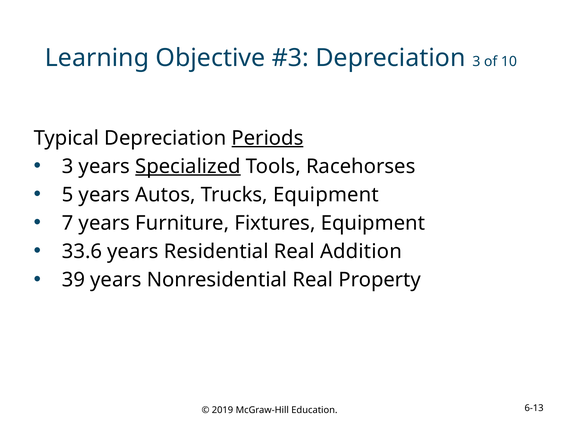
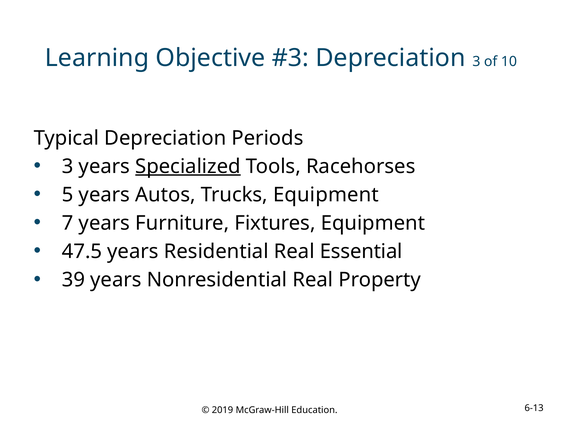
Periods underline: present -> none (267, 138)
33.6: 33.6 -> 47.5 (82, 252)
Addition: Addition -> Essential (361, 252)
